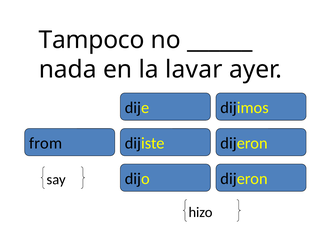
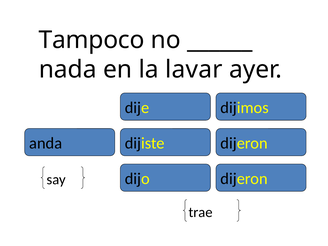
from: from -> anda (46, 143)
hizo: hizo -> trae (201, 212)
